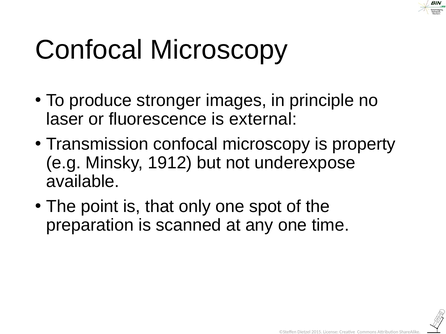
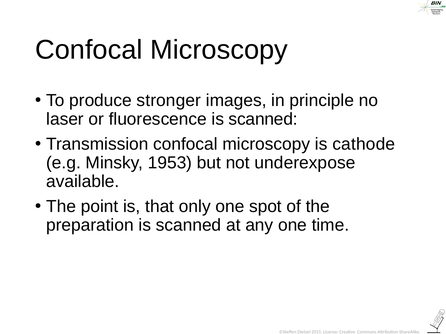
fluorescence is external: external -> scanned (263, 119)
property: property -> cathode (364, 144)
1912: 1912 -> 1953 (170, 163)
